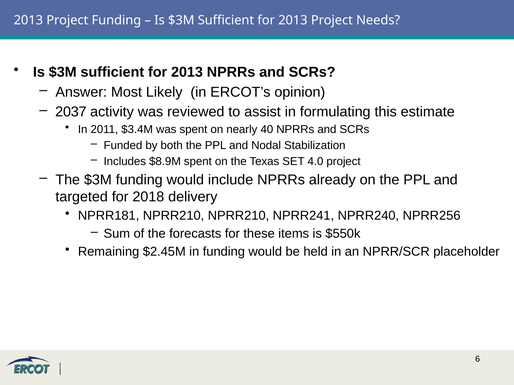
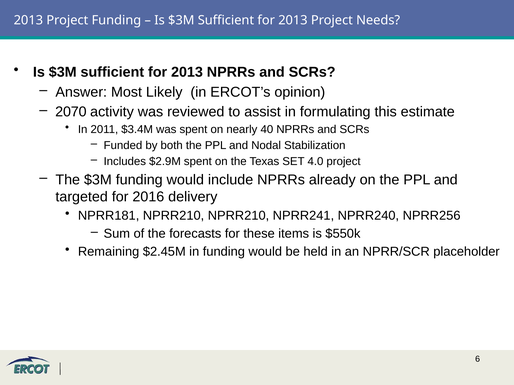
2037: 2037 -> 2070 (71, 112)
$8.9M: $8.9M -> $2.9M (165, 162)
2018: 2018 -> 2016 (148, 197)
